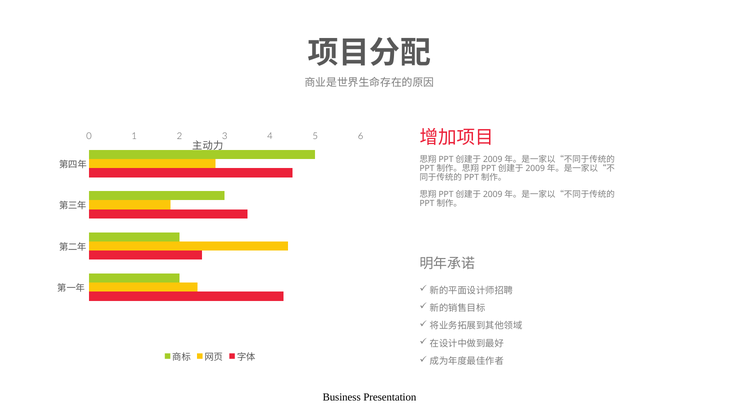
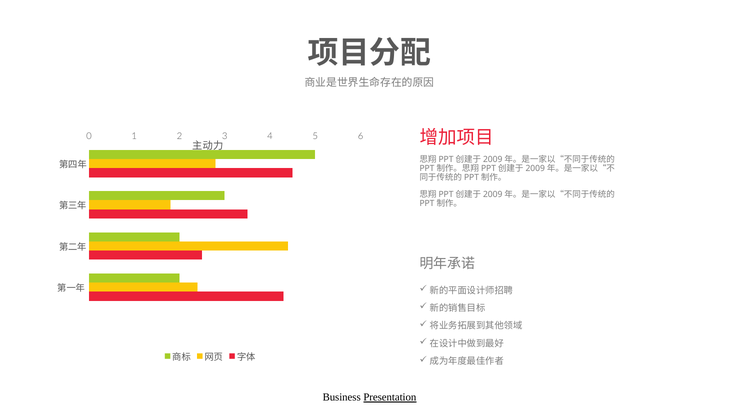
Presentation underline: none -> present (390, 397)
